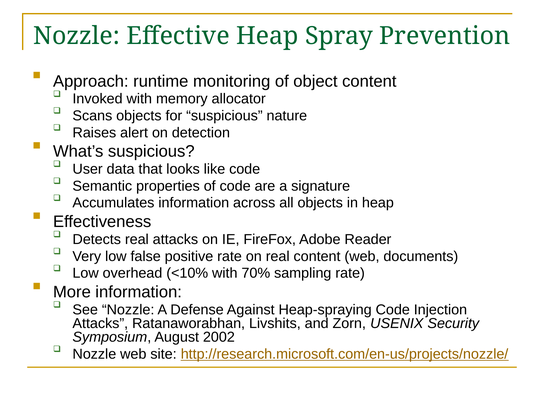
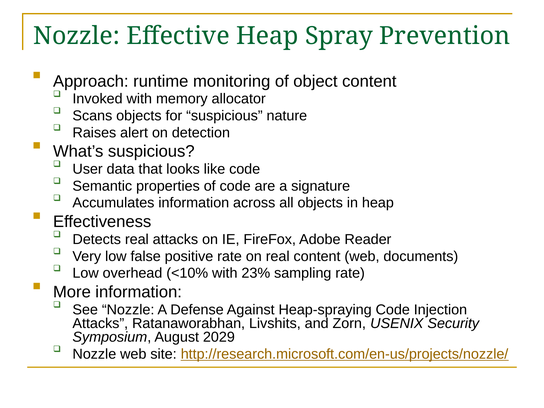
70%: 70% -> 23% (256, 273)
2002: 2002 -> 2029 (219, 337)
